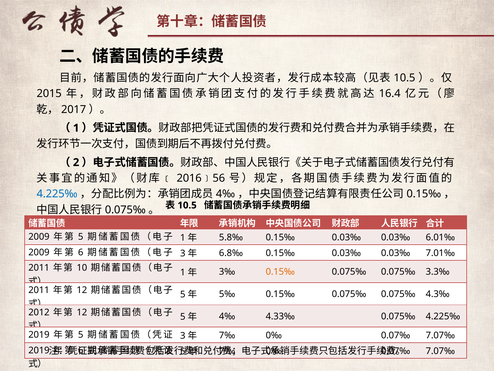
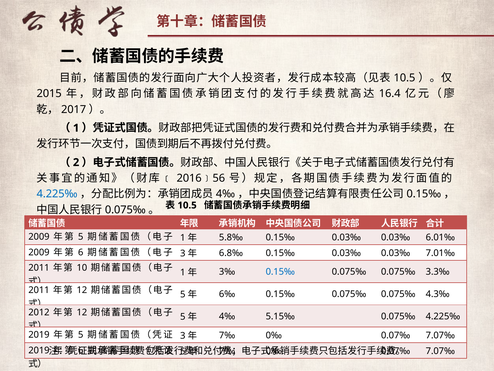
0.15‰ colour: orange -> blue (280, 272)
5‰: 5‰ -> 6‰ (227, 294)
4.33‰: 4.33‰ -> 5.15‰ (280, 316)
